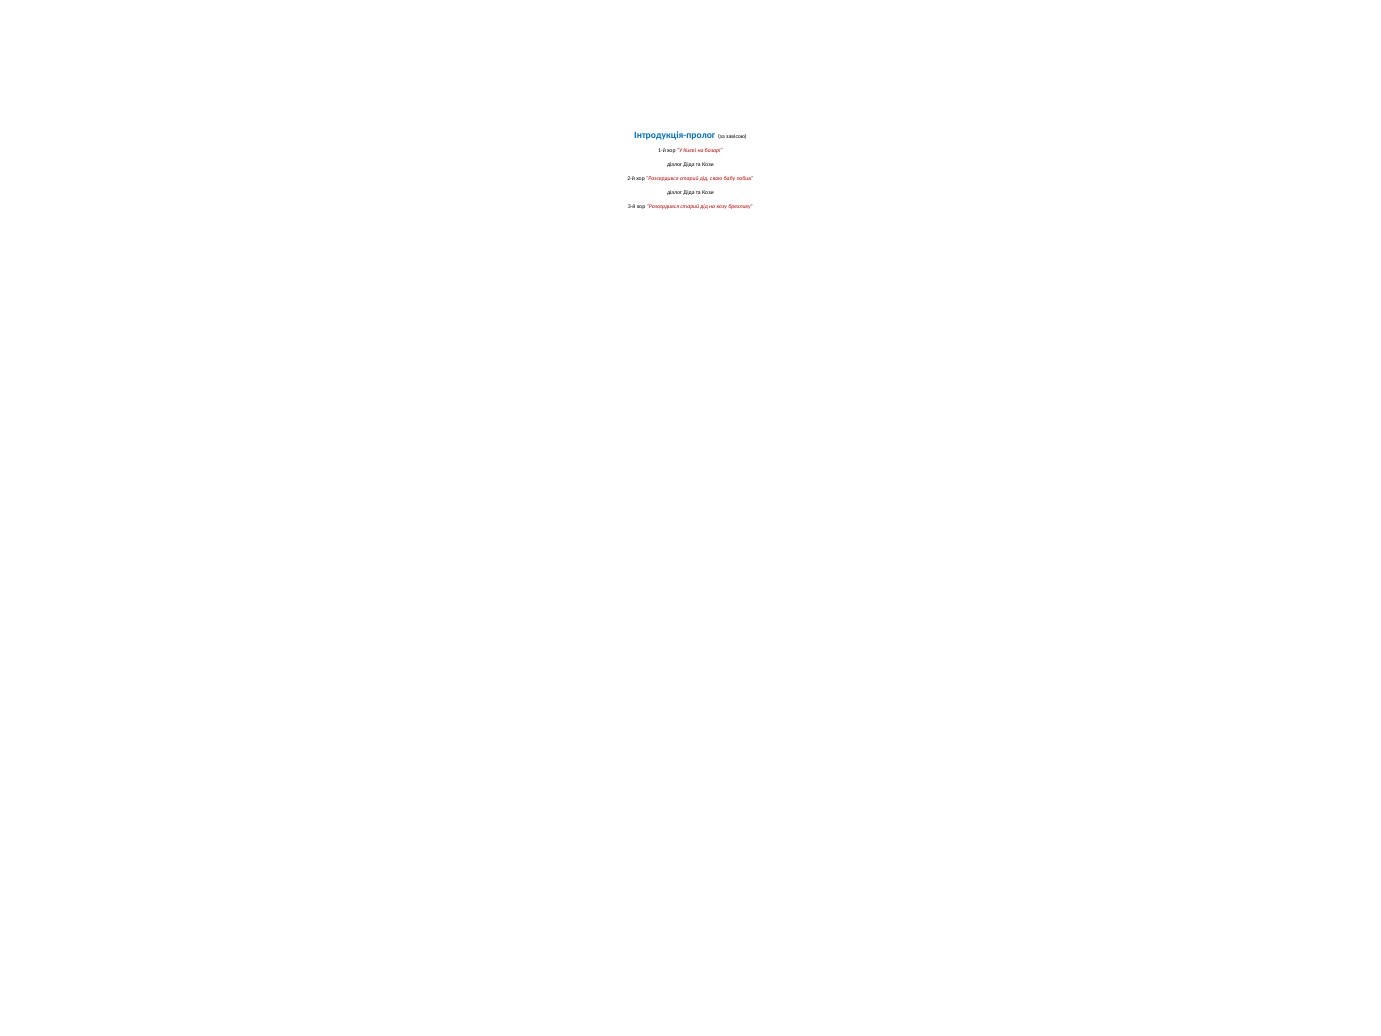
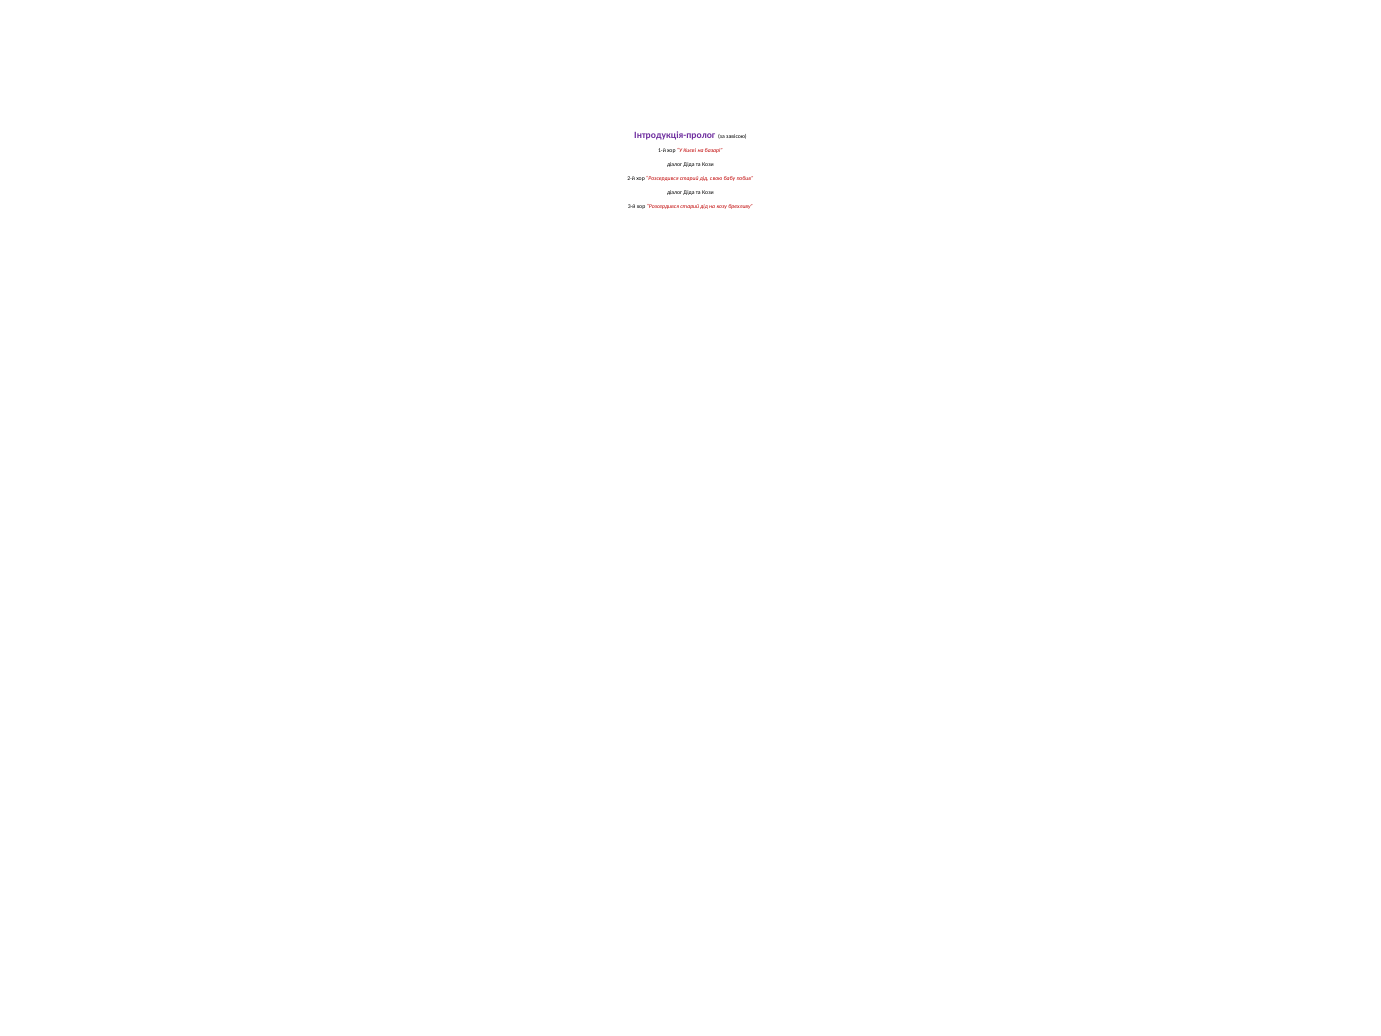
Інтродукція-пролог colour: blue -> purple (675, 135)
